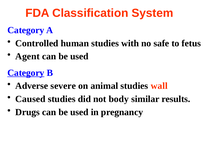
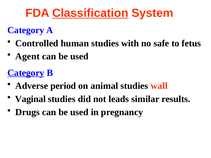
Classification underline: none -> present (90, 13)
severe: severe -> period (63, 86)
Caused: Caused -> Vaginal (30, 99)
body: body -> leads (119, 99)
